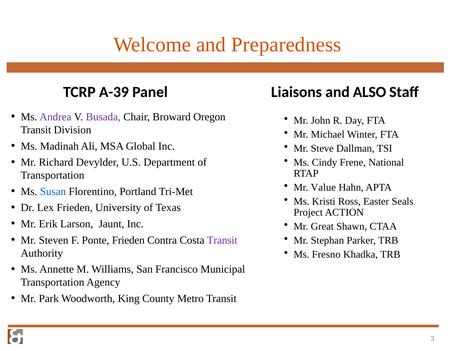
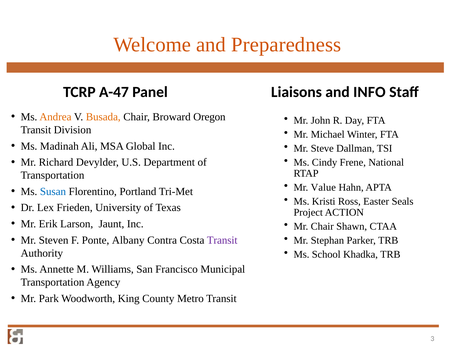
ALSO: ALSO -> INFO (369, 92)
A-39: A-39 -> A-47 (114, 92)
Andrea colour: purple -> orange (55, 117)
Busada colour: purple -> orange (103, 117)
Mr Great: Great -> Chair (322, 227)
Ponte Frieden: Frieden -> Albany (128, 240)
Fresno: Fresno -> School (326, 255)
